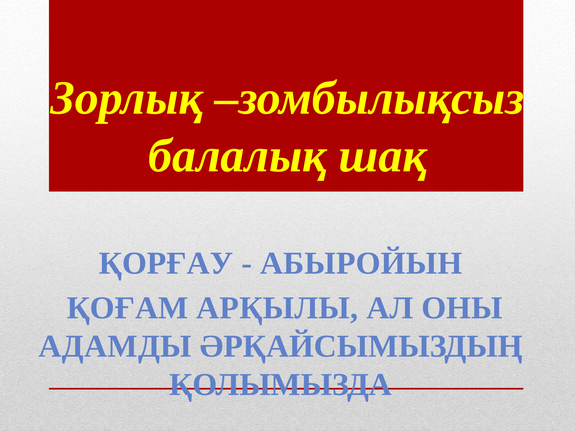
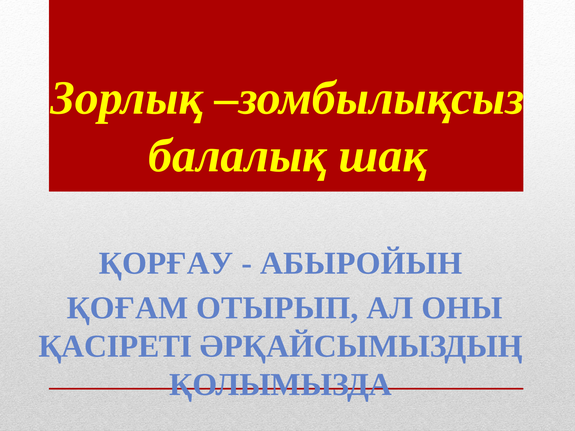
АРҚЫЛЫ: АРҚЫЛЫ -> ОТЫРЫП (277, 308)
АДАМДЫ: АДАМДЫ -> ҚАСІРЕТІ (115, 346)
